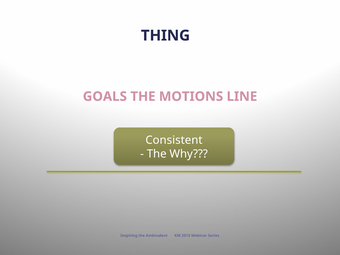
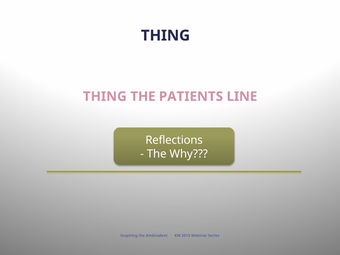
GOALS: GOALS -> THING (105, 96)
MOTIONS: MOTIONS -> PATIENTS (191, 96)
Consistent: Consistent -> Reflections (174, 140)
